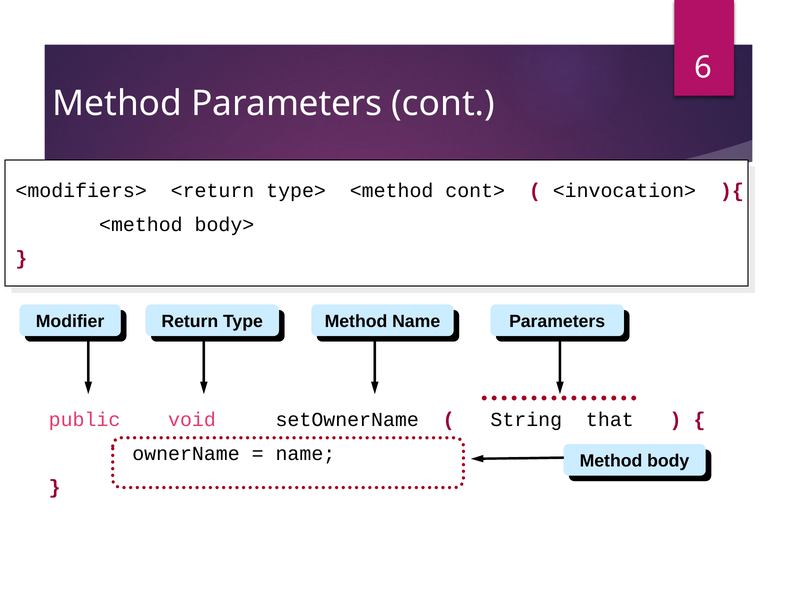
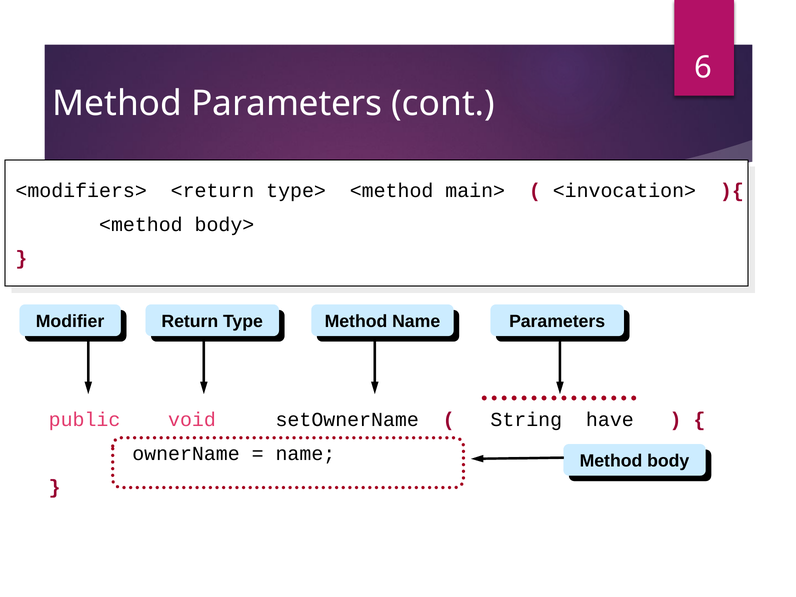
cont>: cont> -> main> (475, 191)
that: that -> have (610, 420)
